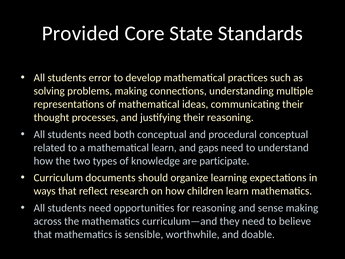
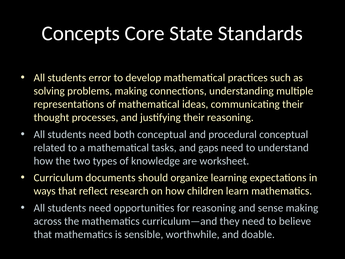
Provided: Provided -> Concepts (81, 33)
mathematical learn: learn -> tasks (164, 148)
participate: participate -> worksheet (224, 161)
